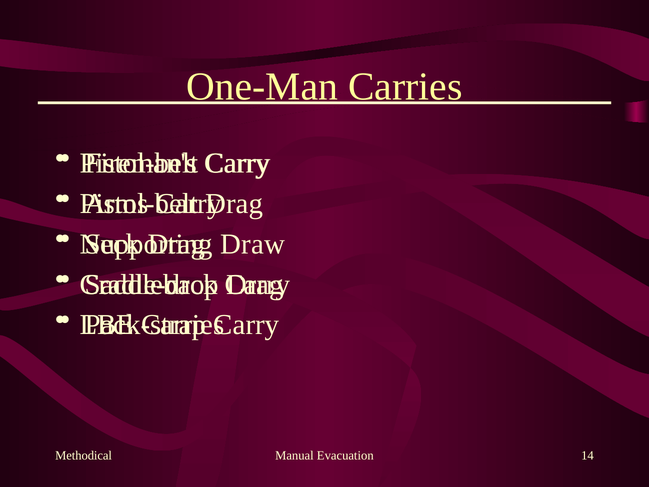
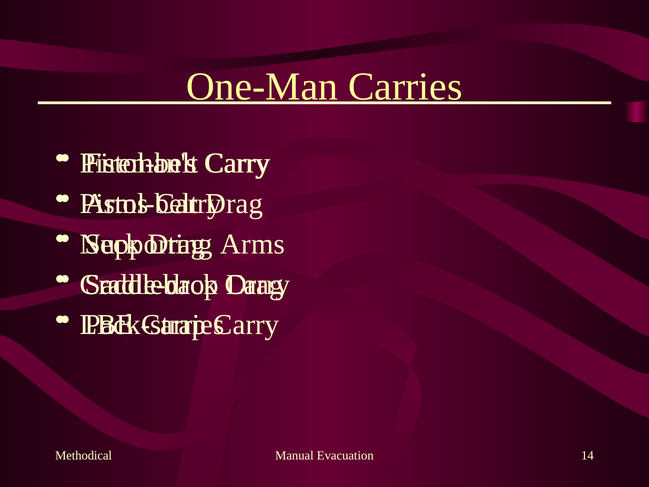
Draw: Draw -> Arms (253, 244)
